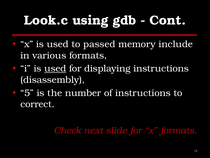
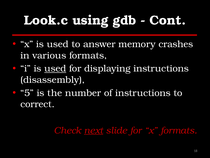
passed: passed -> answer (99, 44)
include: include -> crashes (176, 44)
next underline: none -> present (94, 130)
